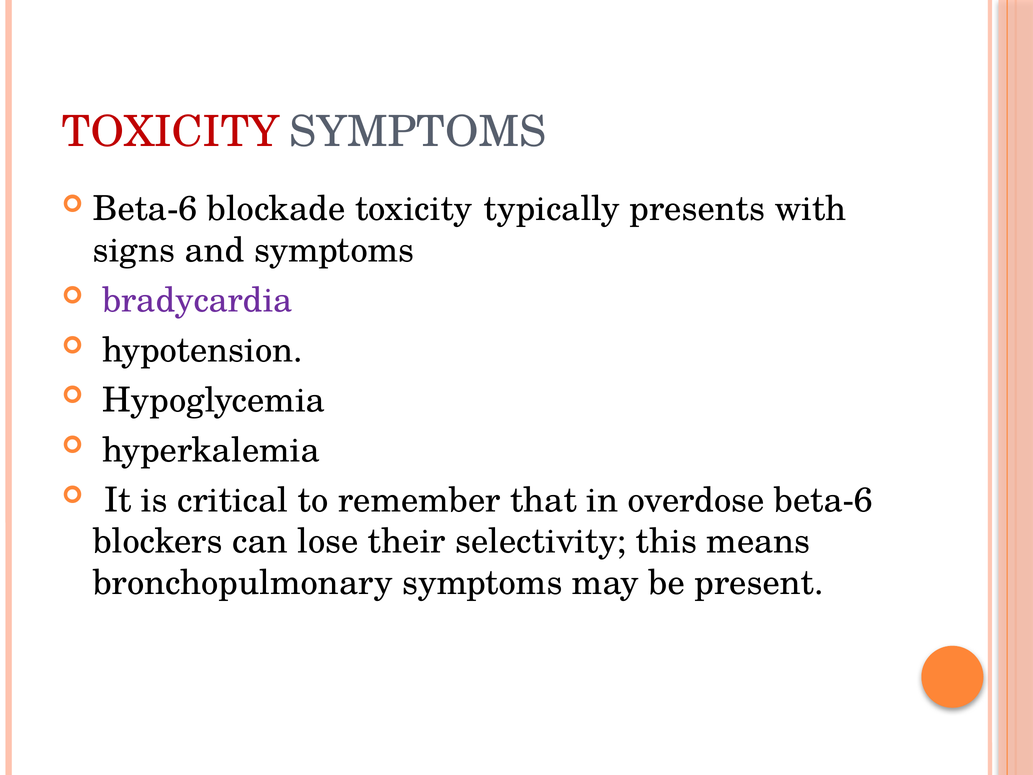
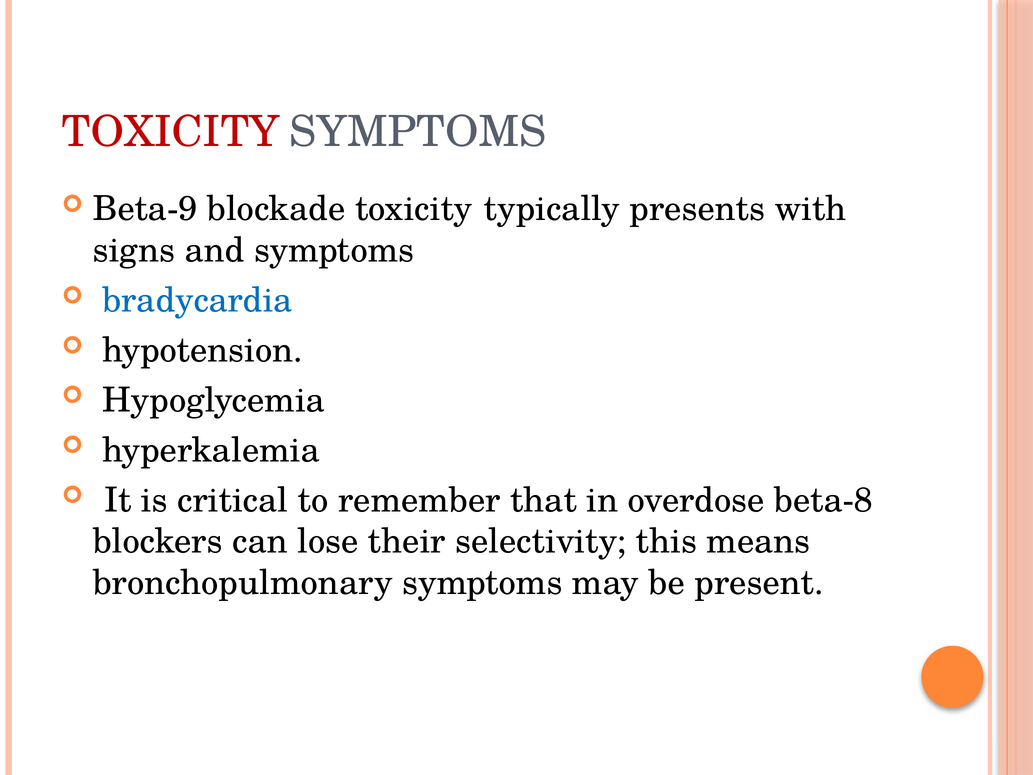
Beta-6: Beta-6 -> Beta-9 (145, 209)
bradycardia colour: purple -> blue (197, 300)
overdose beta-6: beta-6 -> beta-8 (824, 500)
